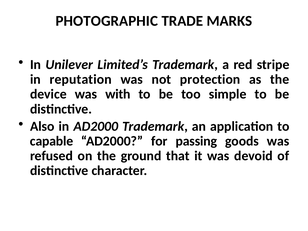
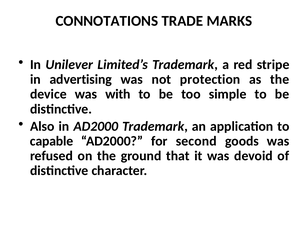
PHOTOGRAPHIC: PHOTOGRAPHIC -> CONNOTATIONS (107, 21)
reputation: reputation -> advertising (81, 79)
passing: passing -> second (196, 141)
